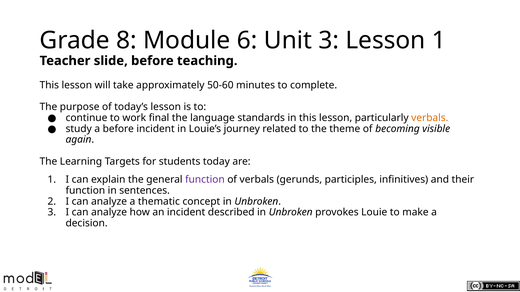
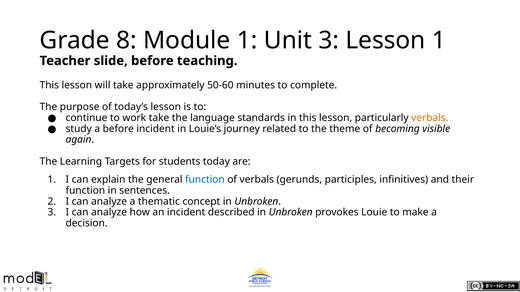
Module 6: 6 -> 1 (247, 41)
work final: final -> take (159, 118)
function colour: purple -> blue (205, 180)
